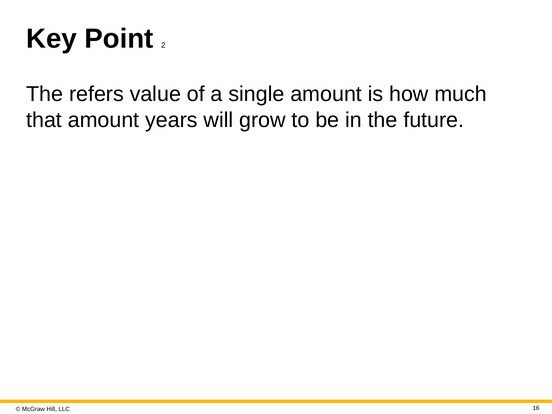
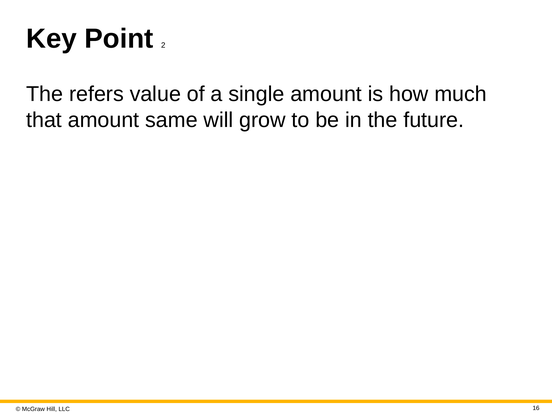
years: years -> same (171, 120)
